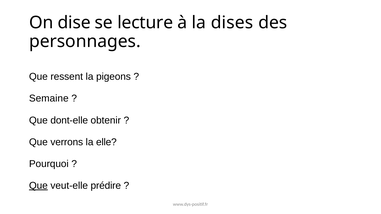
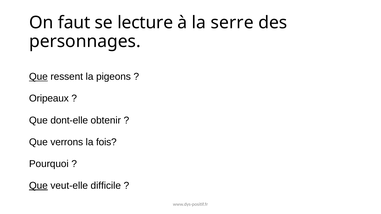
dise: dise -> faut (74, 23)
dises: dises -> serre (232, 23)
Que underline: none -> present (38, 77)
Semaine: Semaine -> Oripeaux (49, 99)
elle: elle -> fois (106, 142)
prédire: prédire -> difficile (106, 186)
